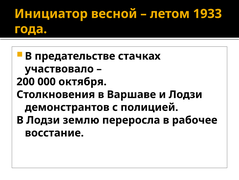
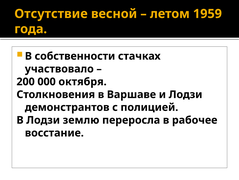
Инициатор: Инициатор -> Отсутствие (51, 14)
1933: 1933 -> 1959 (207, 14)
предательстве: предательстве -> собственности (75, 56)
